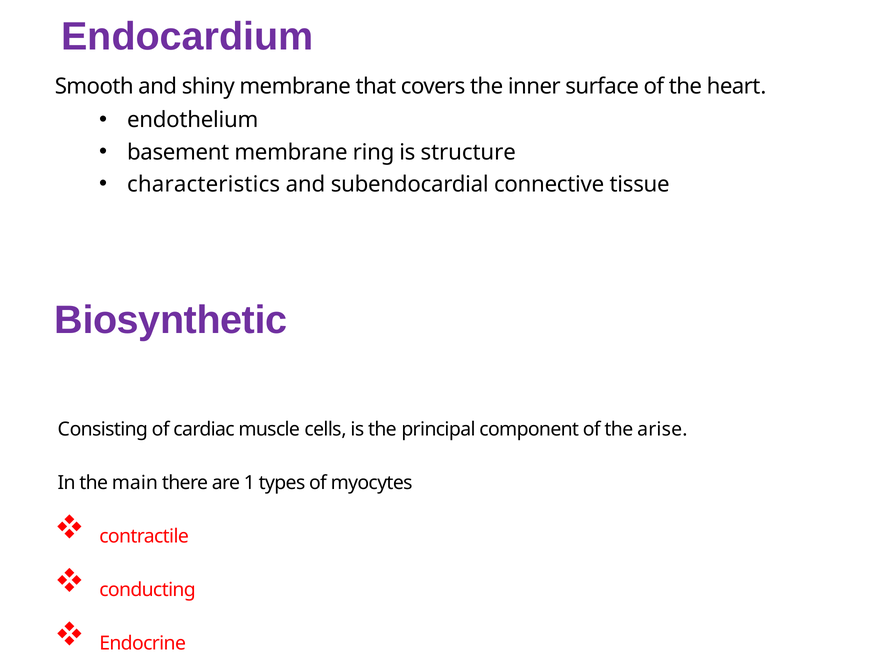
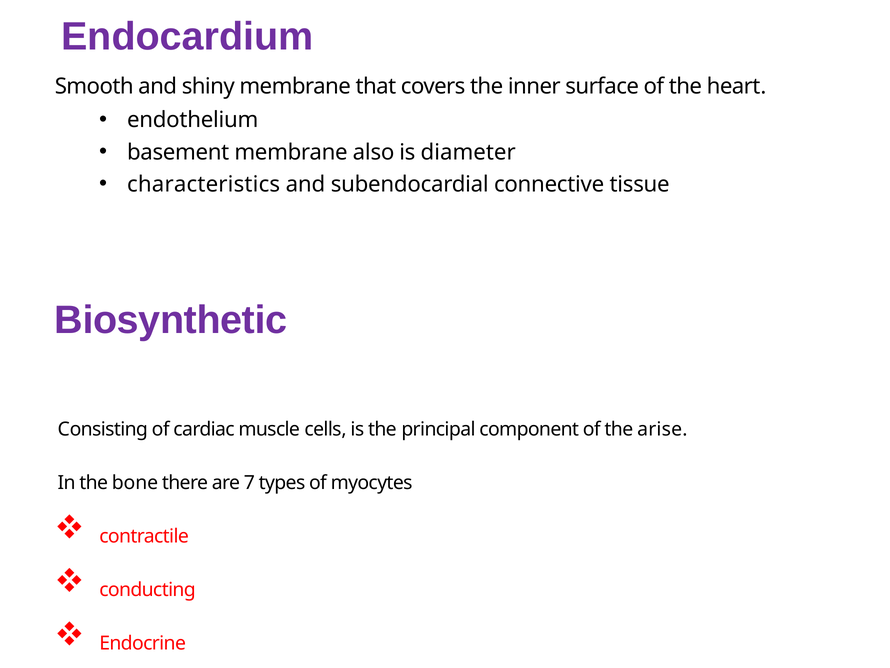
ring: ring -> also (374, 152)
structure: structure -> diameter (468, 152)
main: main -> bone (135, 482)
1: 1 -> 7 (249, 482)
